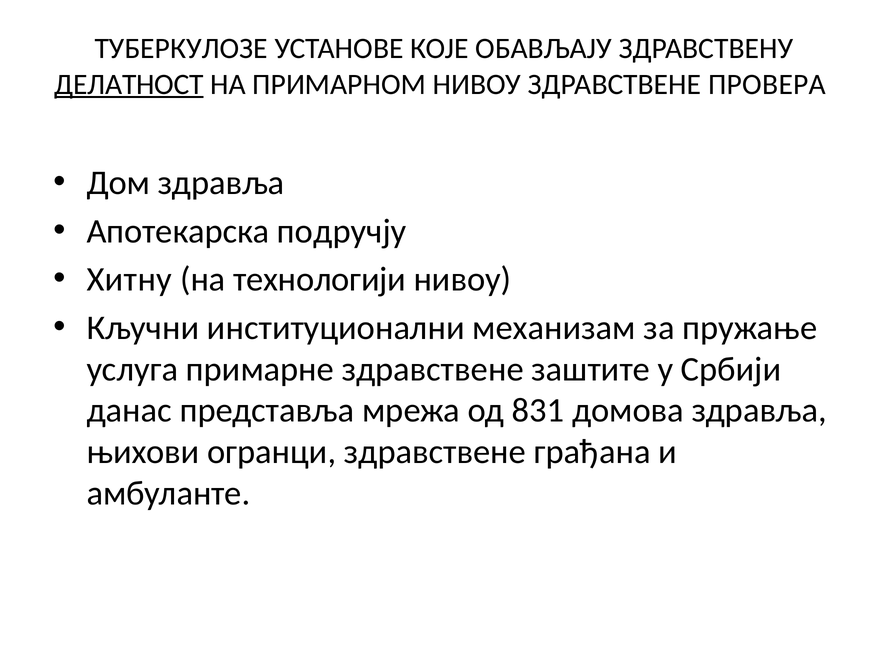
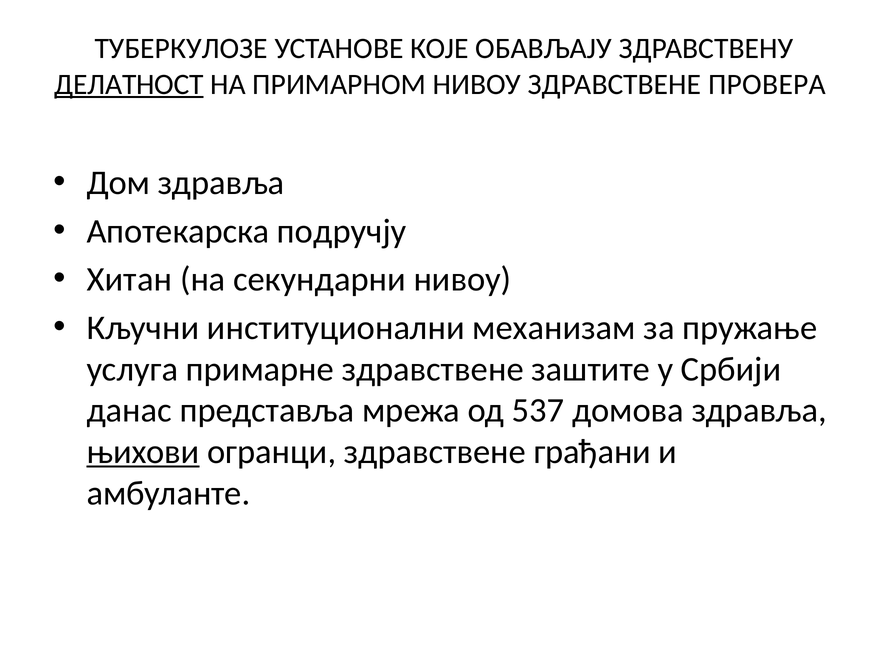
Хитну: Хитну -> Хитан (129, 279)
технологији: технологији -> секундарни (320, 279)
831: 831 -> 537 (538, 410)
њихови underline: none -> present (143, 452)
грађана: грађана -> грађани (592, 452)
